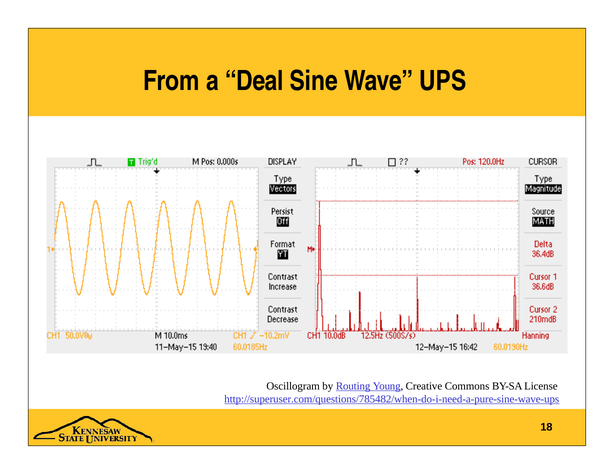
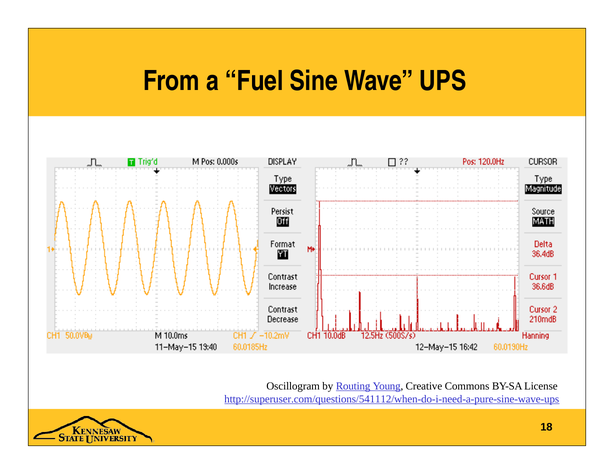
Deal: Deal -> Fuel (254, 81)
http://superuser.com/questions/785482/when-do-i-need-a-pure-sine-wave-ups: http://superuser.com/questions/785482/when-do-i-need-a-pure-sine-wave-ups -> http://superuser.com/questions/541112/when-do-i-need-a-pure-sine-wave-ups (392, 399)
